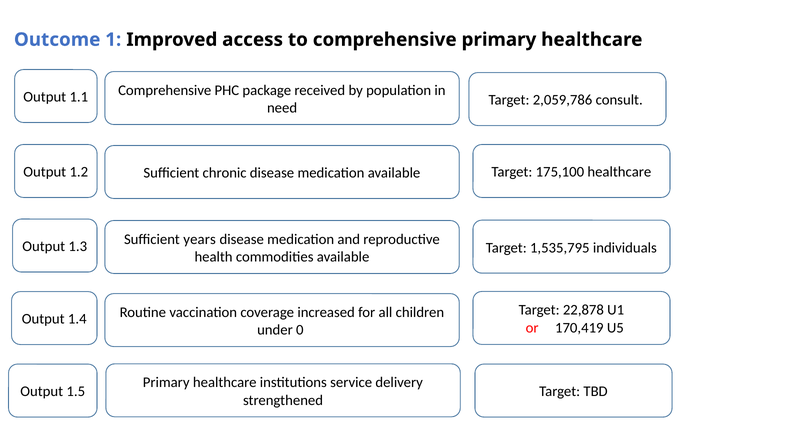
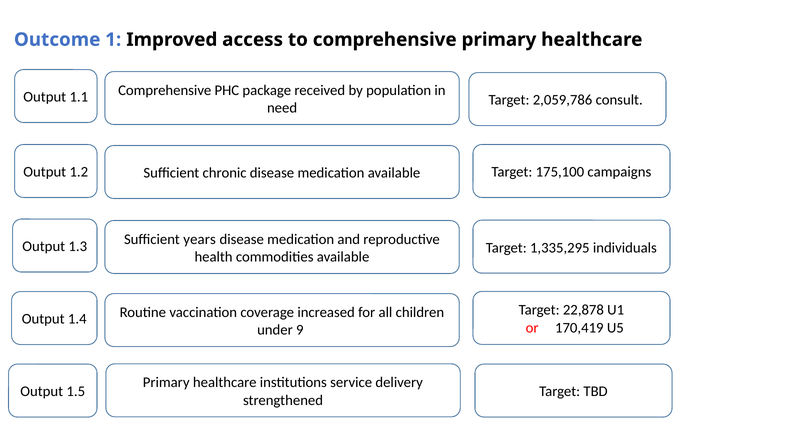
175,100 healthcare: healthcare -> campaigns (619, 172)
1,535,795: 1,535,795 -> 1,335,295 (560, 248)
0: 0 -> 9 (300, 330)
